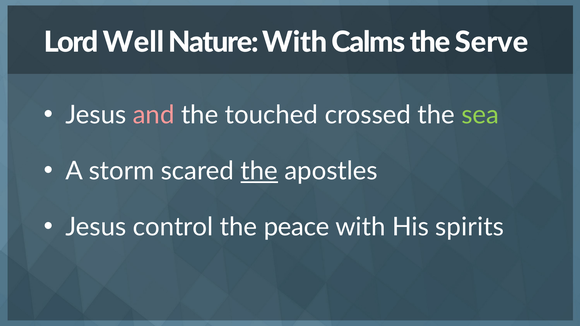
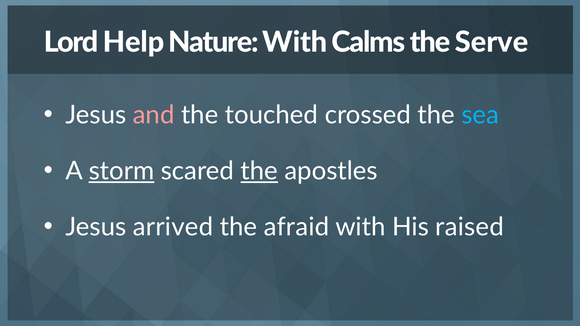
Well: Well -> Help (134, 42)
sea colour: light green -> light blue (480, 115)
storm underline: none -> present (121, 171)
control: control -> arrived (173, 227)
peace: peace -> afraid (296, 227)
spirits: spirits -> raised (469, 227)
